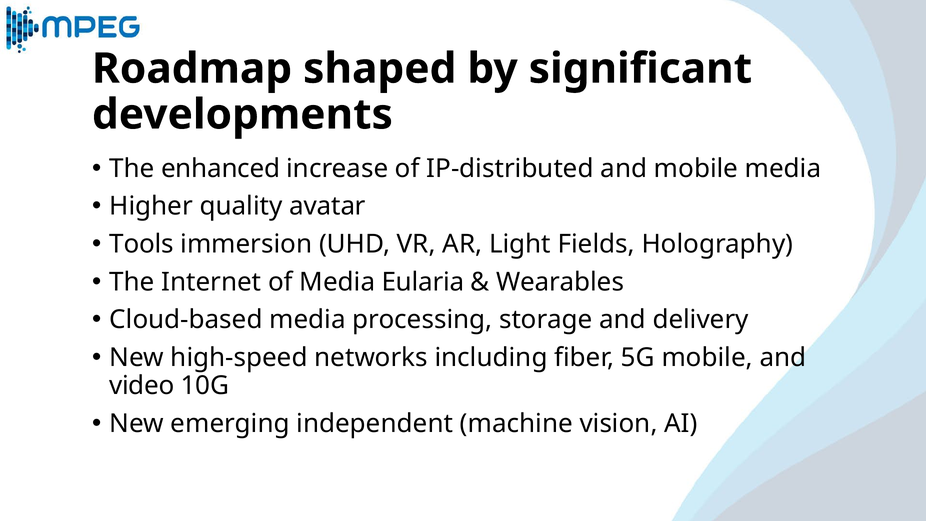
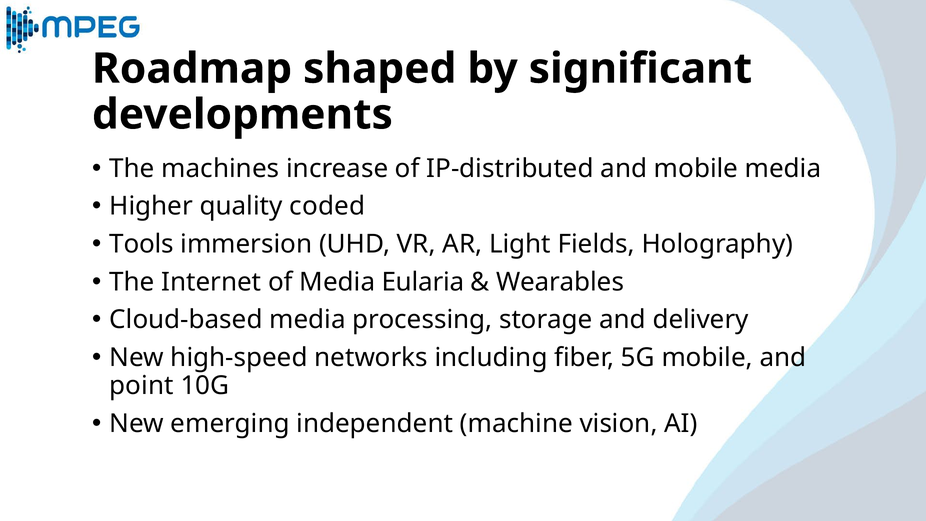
enhanced: enhanced -> machines (220, 168)
avatar: avatar -> coded (327, 206)
video: video -> point (142, 386)
